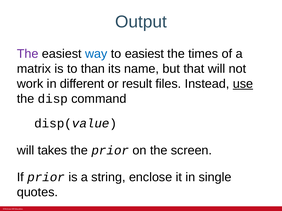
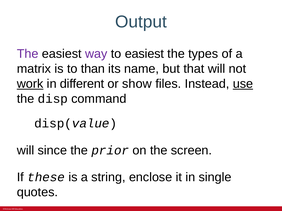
way colour: blue -> purple (96, 54)
times: times -> types (203, 54)
work underline: none -> present (30, 84)
result: result -> show (137, 84)
takes: takes -> since (52, 151)
If prior: prior -> these (46, 178)
